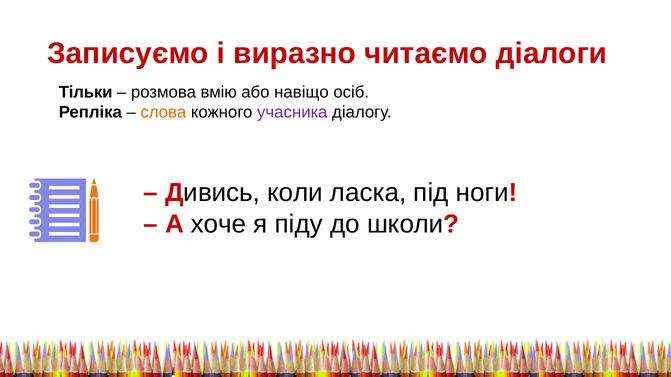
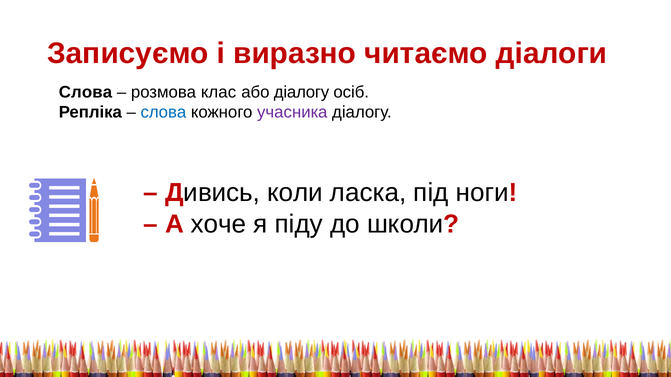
Тільки: Тільки -> Слова (85, 92)
вмію: вмію -> клас (219, 92)
або навіщо: навіщо -> діалогу (302, 92)
слова colour: orange -> blue (163, 112)
